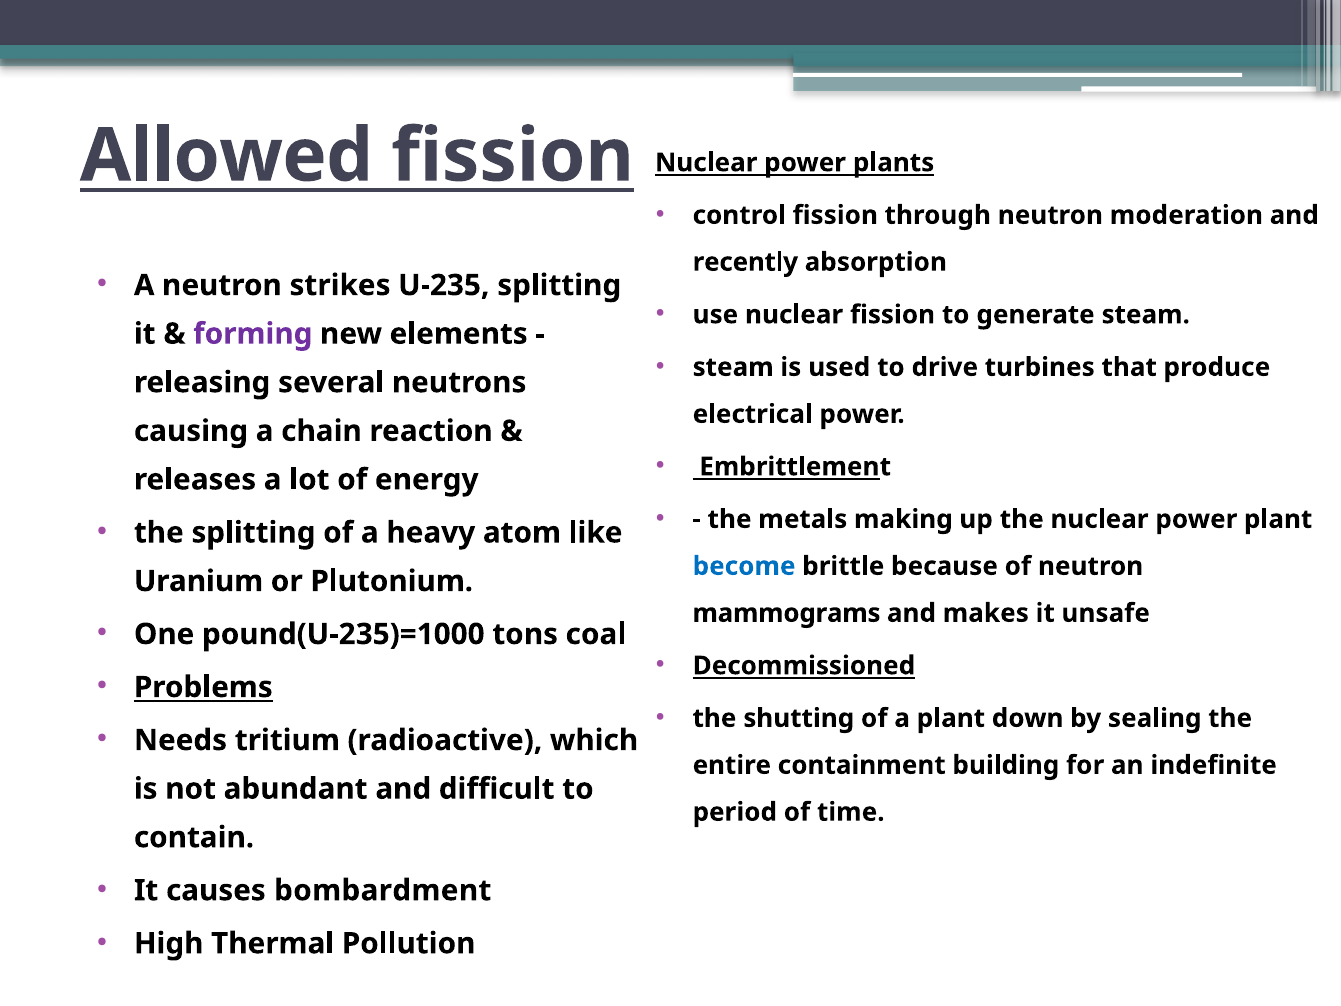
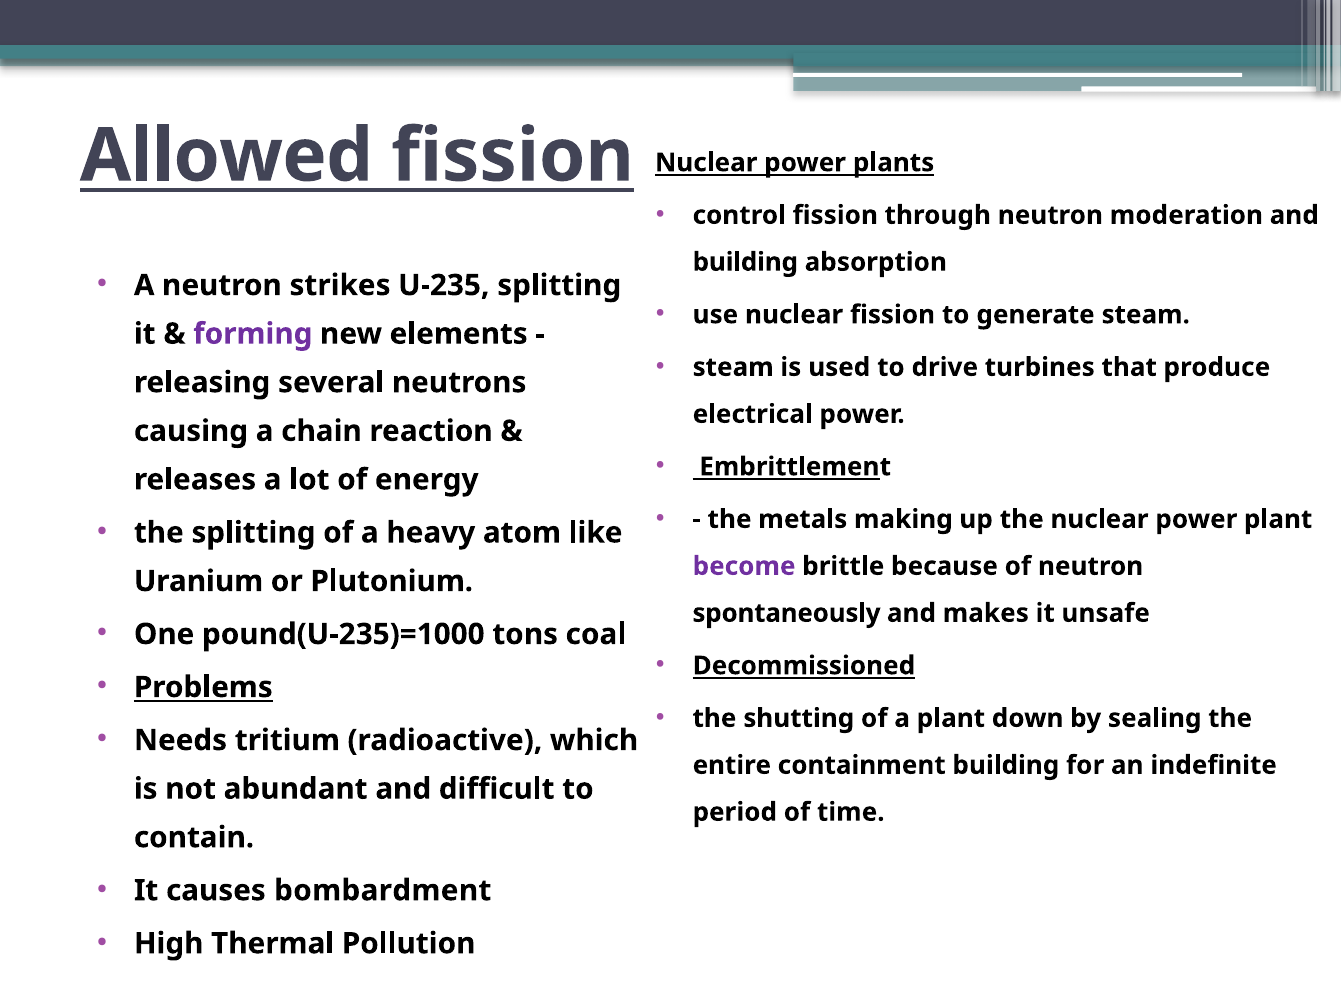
recently: recently -> building (745, 262)
become colour: blue -> purple (744, 566)
mammograms: mammograms -> spontaneously (787, 613)
